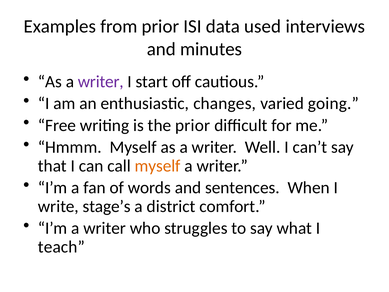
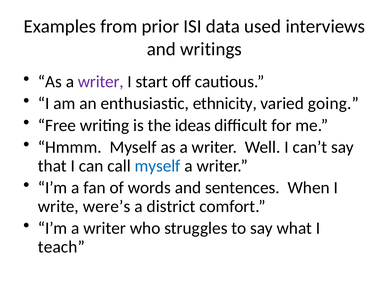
minutes: minutes -> writings (211, 49)
changes: changes -> ethnicity (225, 103)
the prior: prior -> ideas (193, 125)
myself colour: orange -> blue (158, 166)
stage’s: stage’s -> were’s (107, 206)
